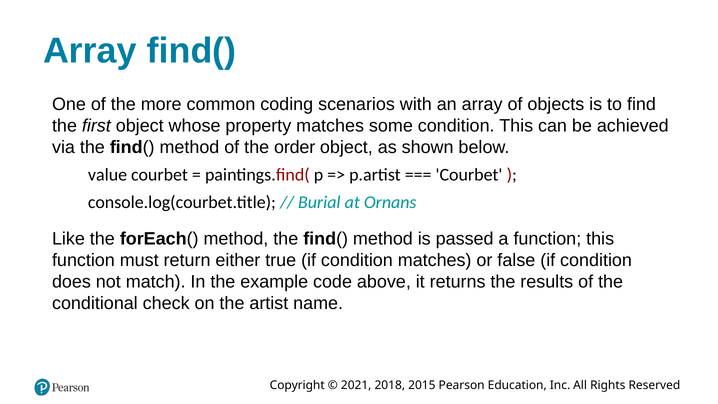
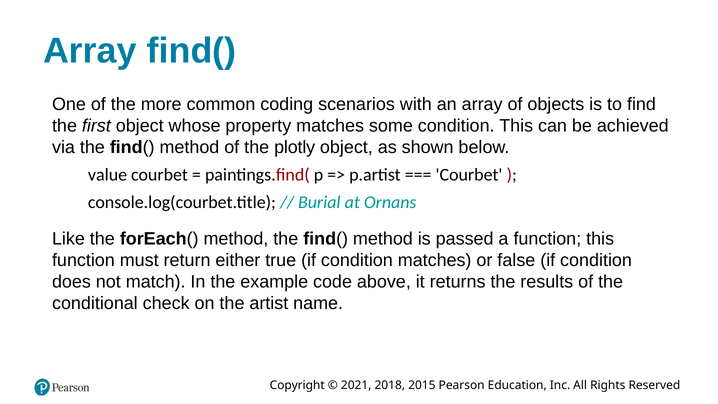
order: order -> plotly (295, 147)
